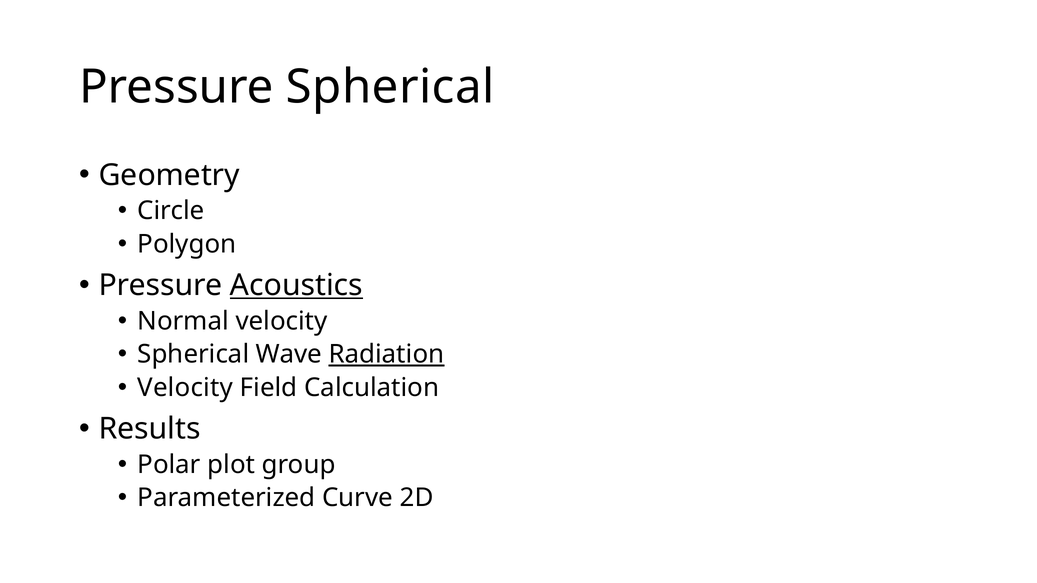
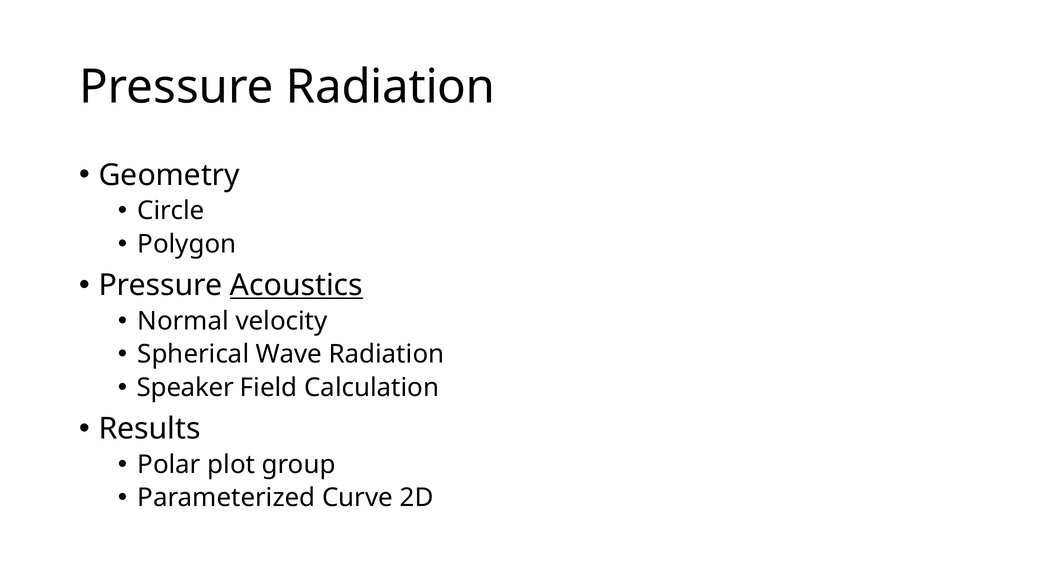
Pressure Spherical: Spherical -> Radiation (391, 87)
Radiation underline: present -> none (386, 355)
Velocity: Velocity -> Speaker (185, 388)
